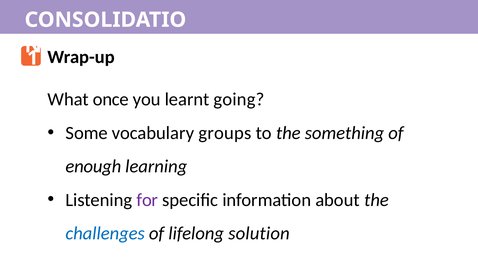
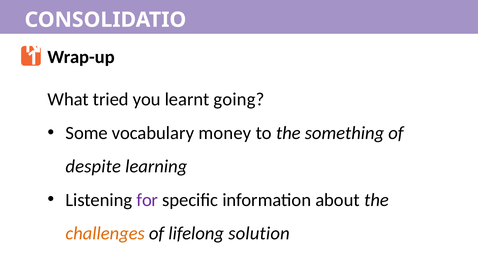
once: once -> tried (111, 99)
groups: groups -> money (225, 133)
enough: enough -> despite (93, 166)
challenges colour: blue -> orange (105, 233)
